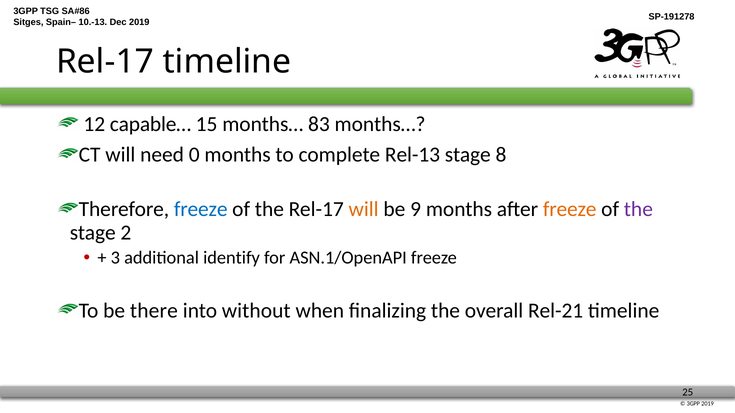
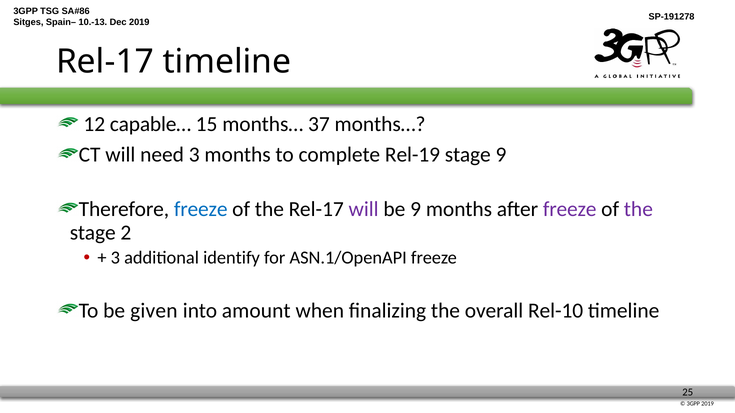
83: 83 -> 37 (319, 124)
need 0: 0 -> 3 (194, 155)
Rel-13: Rel-13 -> Rel-19 (413, 155)
stage 8: 8 -> 9 (501, 155)
will colour: orange -> purple (364, 210)
freeze colour: orange -> purple (570, 210)
there: there -> given (154, 311)
without: without -> amount (256, 311)
Rel-21: Rel-21 -> Rel-10 (556, 311)
